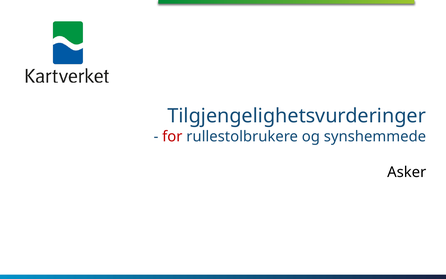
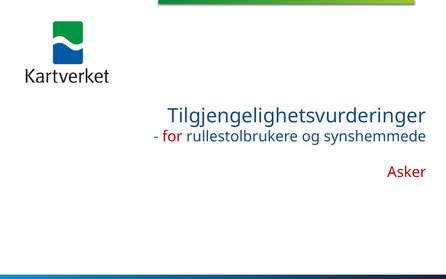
Asker colour: black -> red (407, 172)
